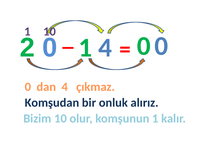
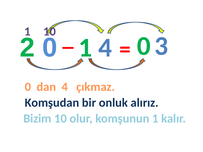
0: 0 -> 3 (161, 46)
